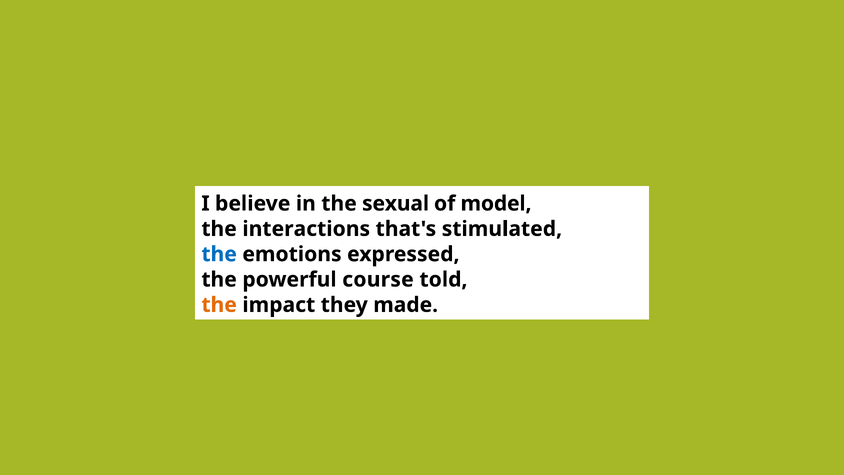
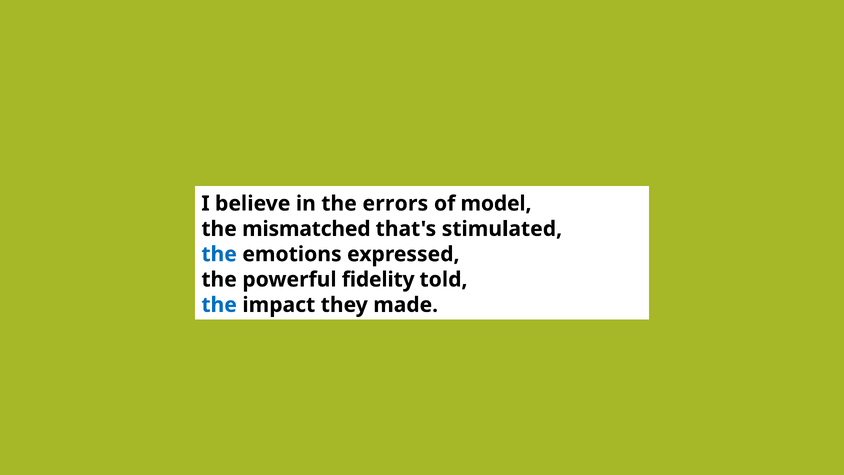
sexual: sexual -> errors (395, 203)
interactions: interactions -> mismatched (306, 229)
course: course -> fidelity (378, 279)
the colour: orange -> blue (219, 305)
